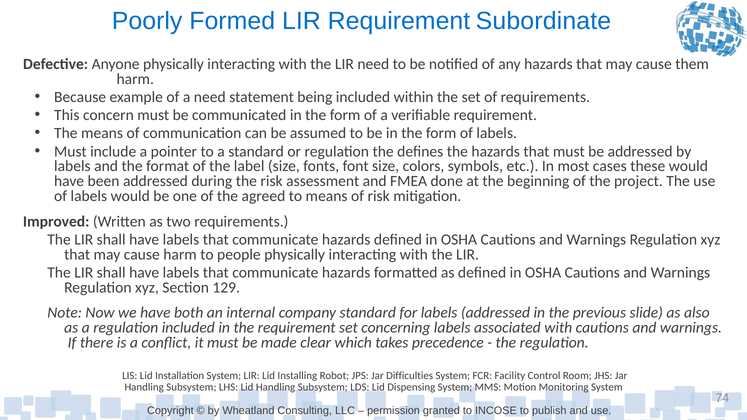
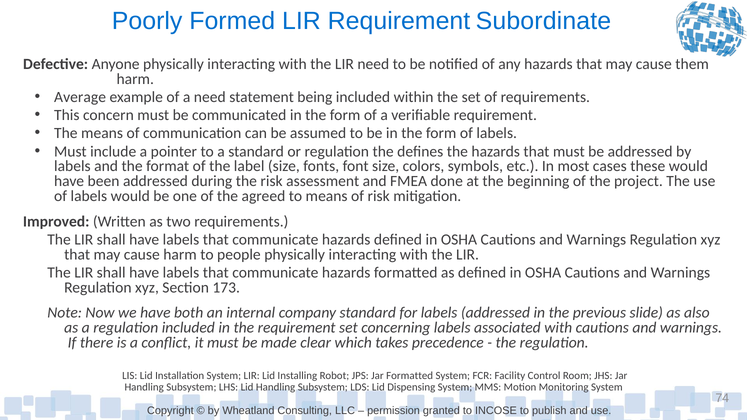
Because: Because -> Average (80, 97)
129: 129 -> 173 (226, 287)
Jar Difficulties: Difficulties -> Formatted (410, 376)
